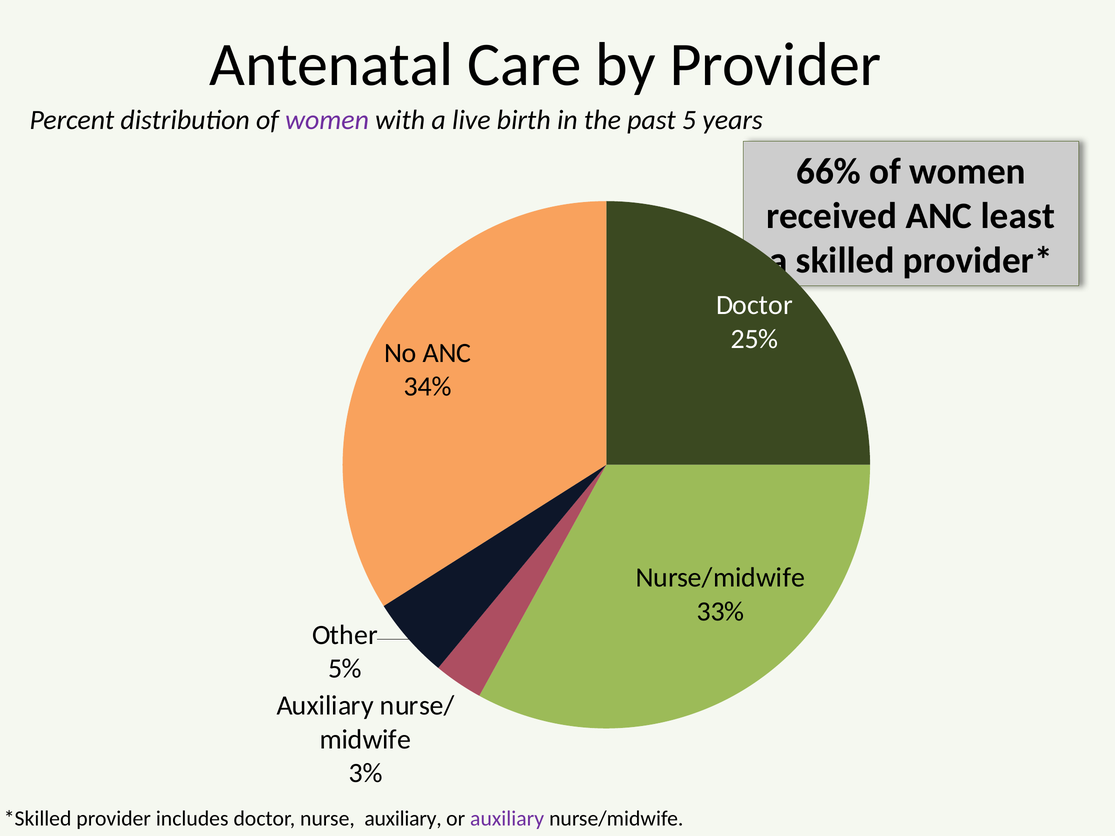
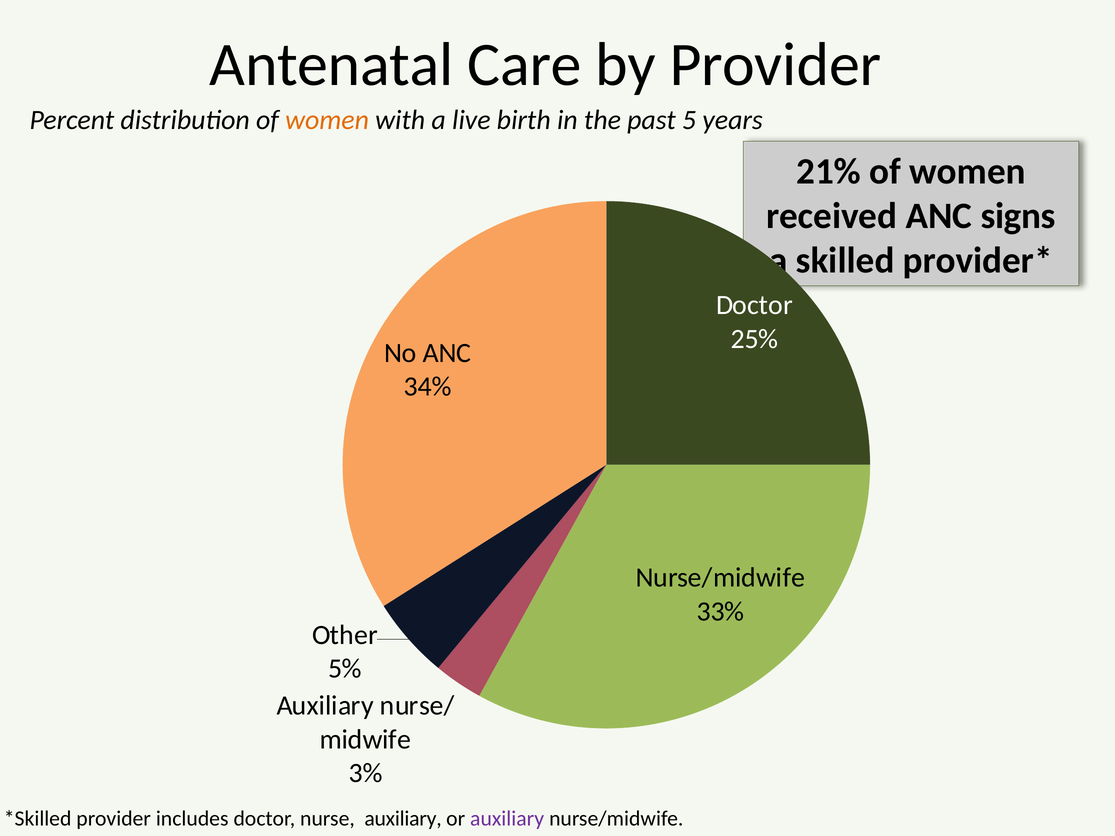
women colour: purple -> orange (327, 120)
66%: 66% -> 21% (829, 172)
least: least -> signs (1018, 216)
